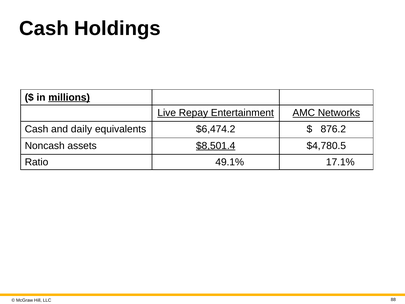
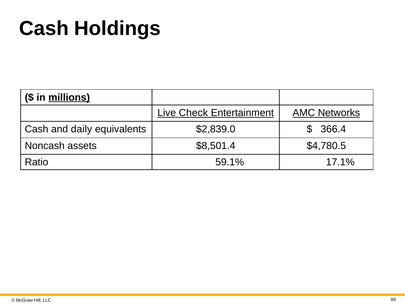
Repay: Repay -> Check (193, 113)
$6,474.2: $6,474.2 -> $2,839.0 (216, 129)
876.2: 876.2 -> 366.4 (333, 129)
$8,501.4 underline: present -> none (216, 146)
49.1%: 49.1% -> 59.1% (230, 162)
